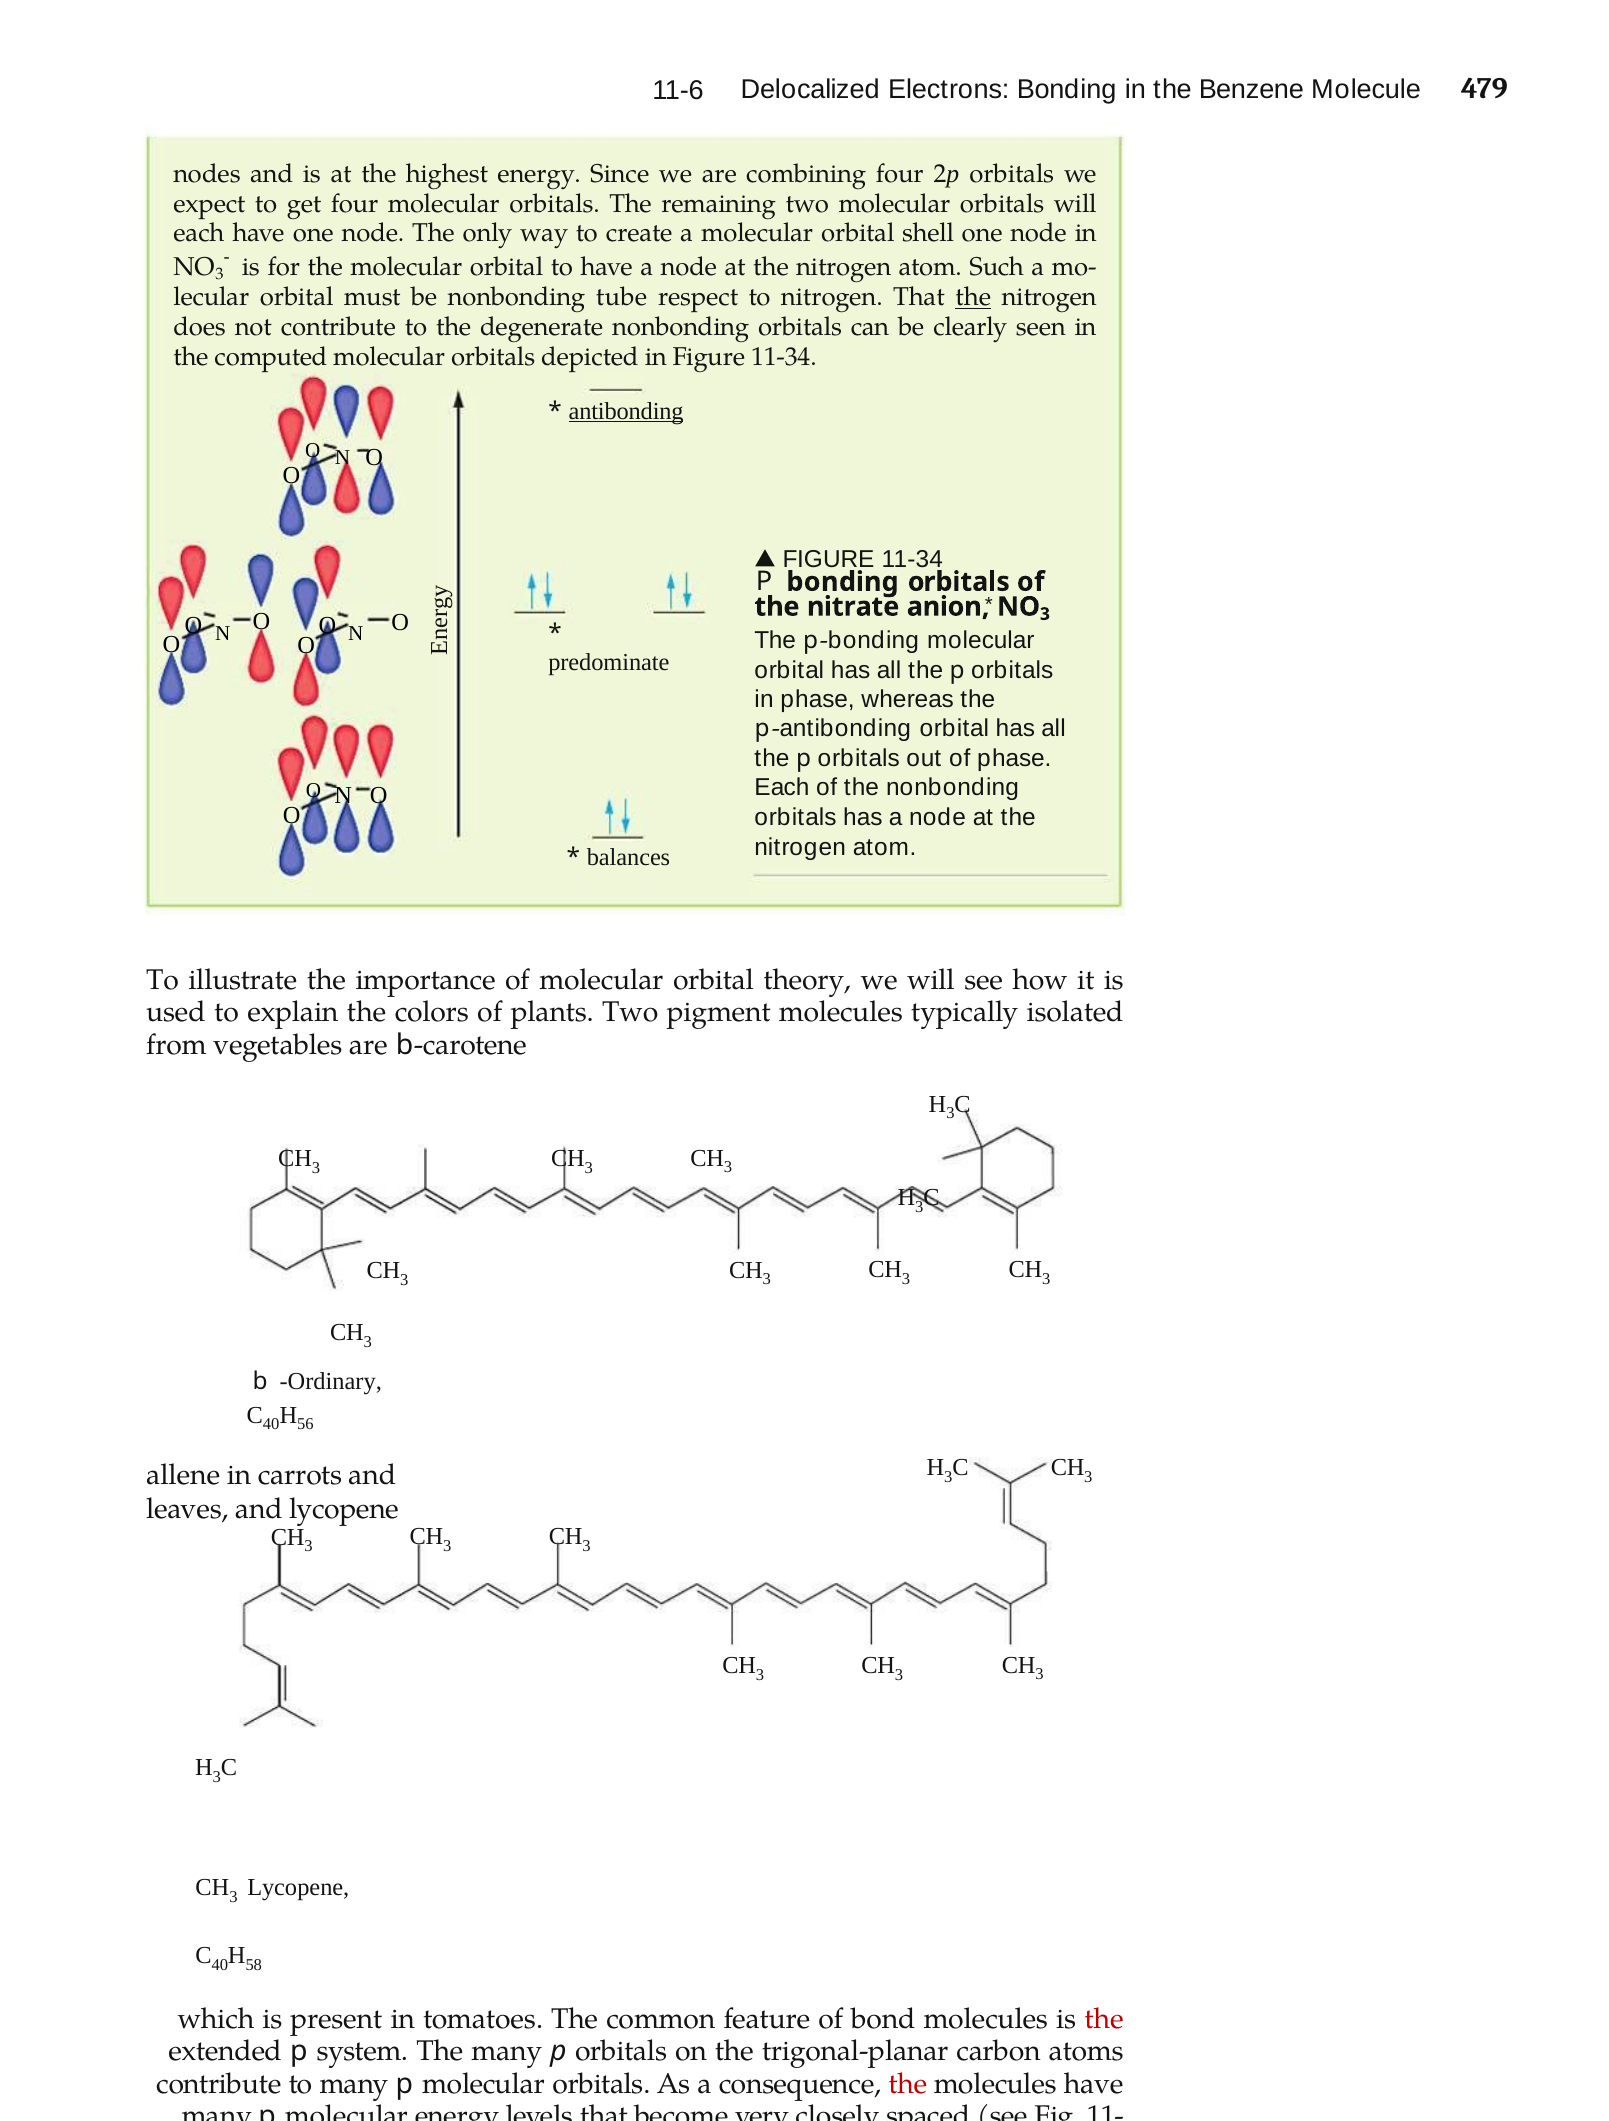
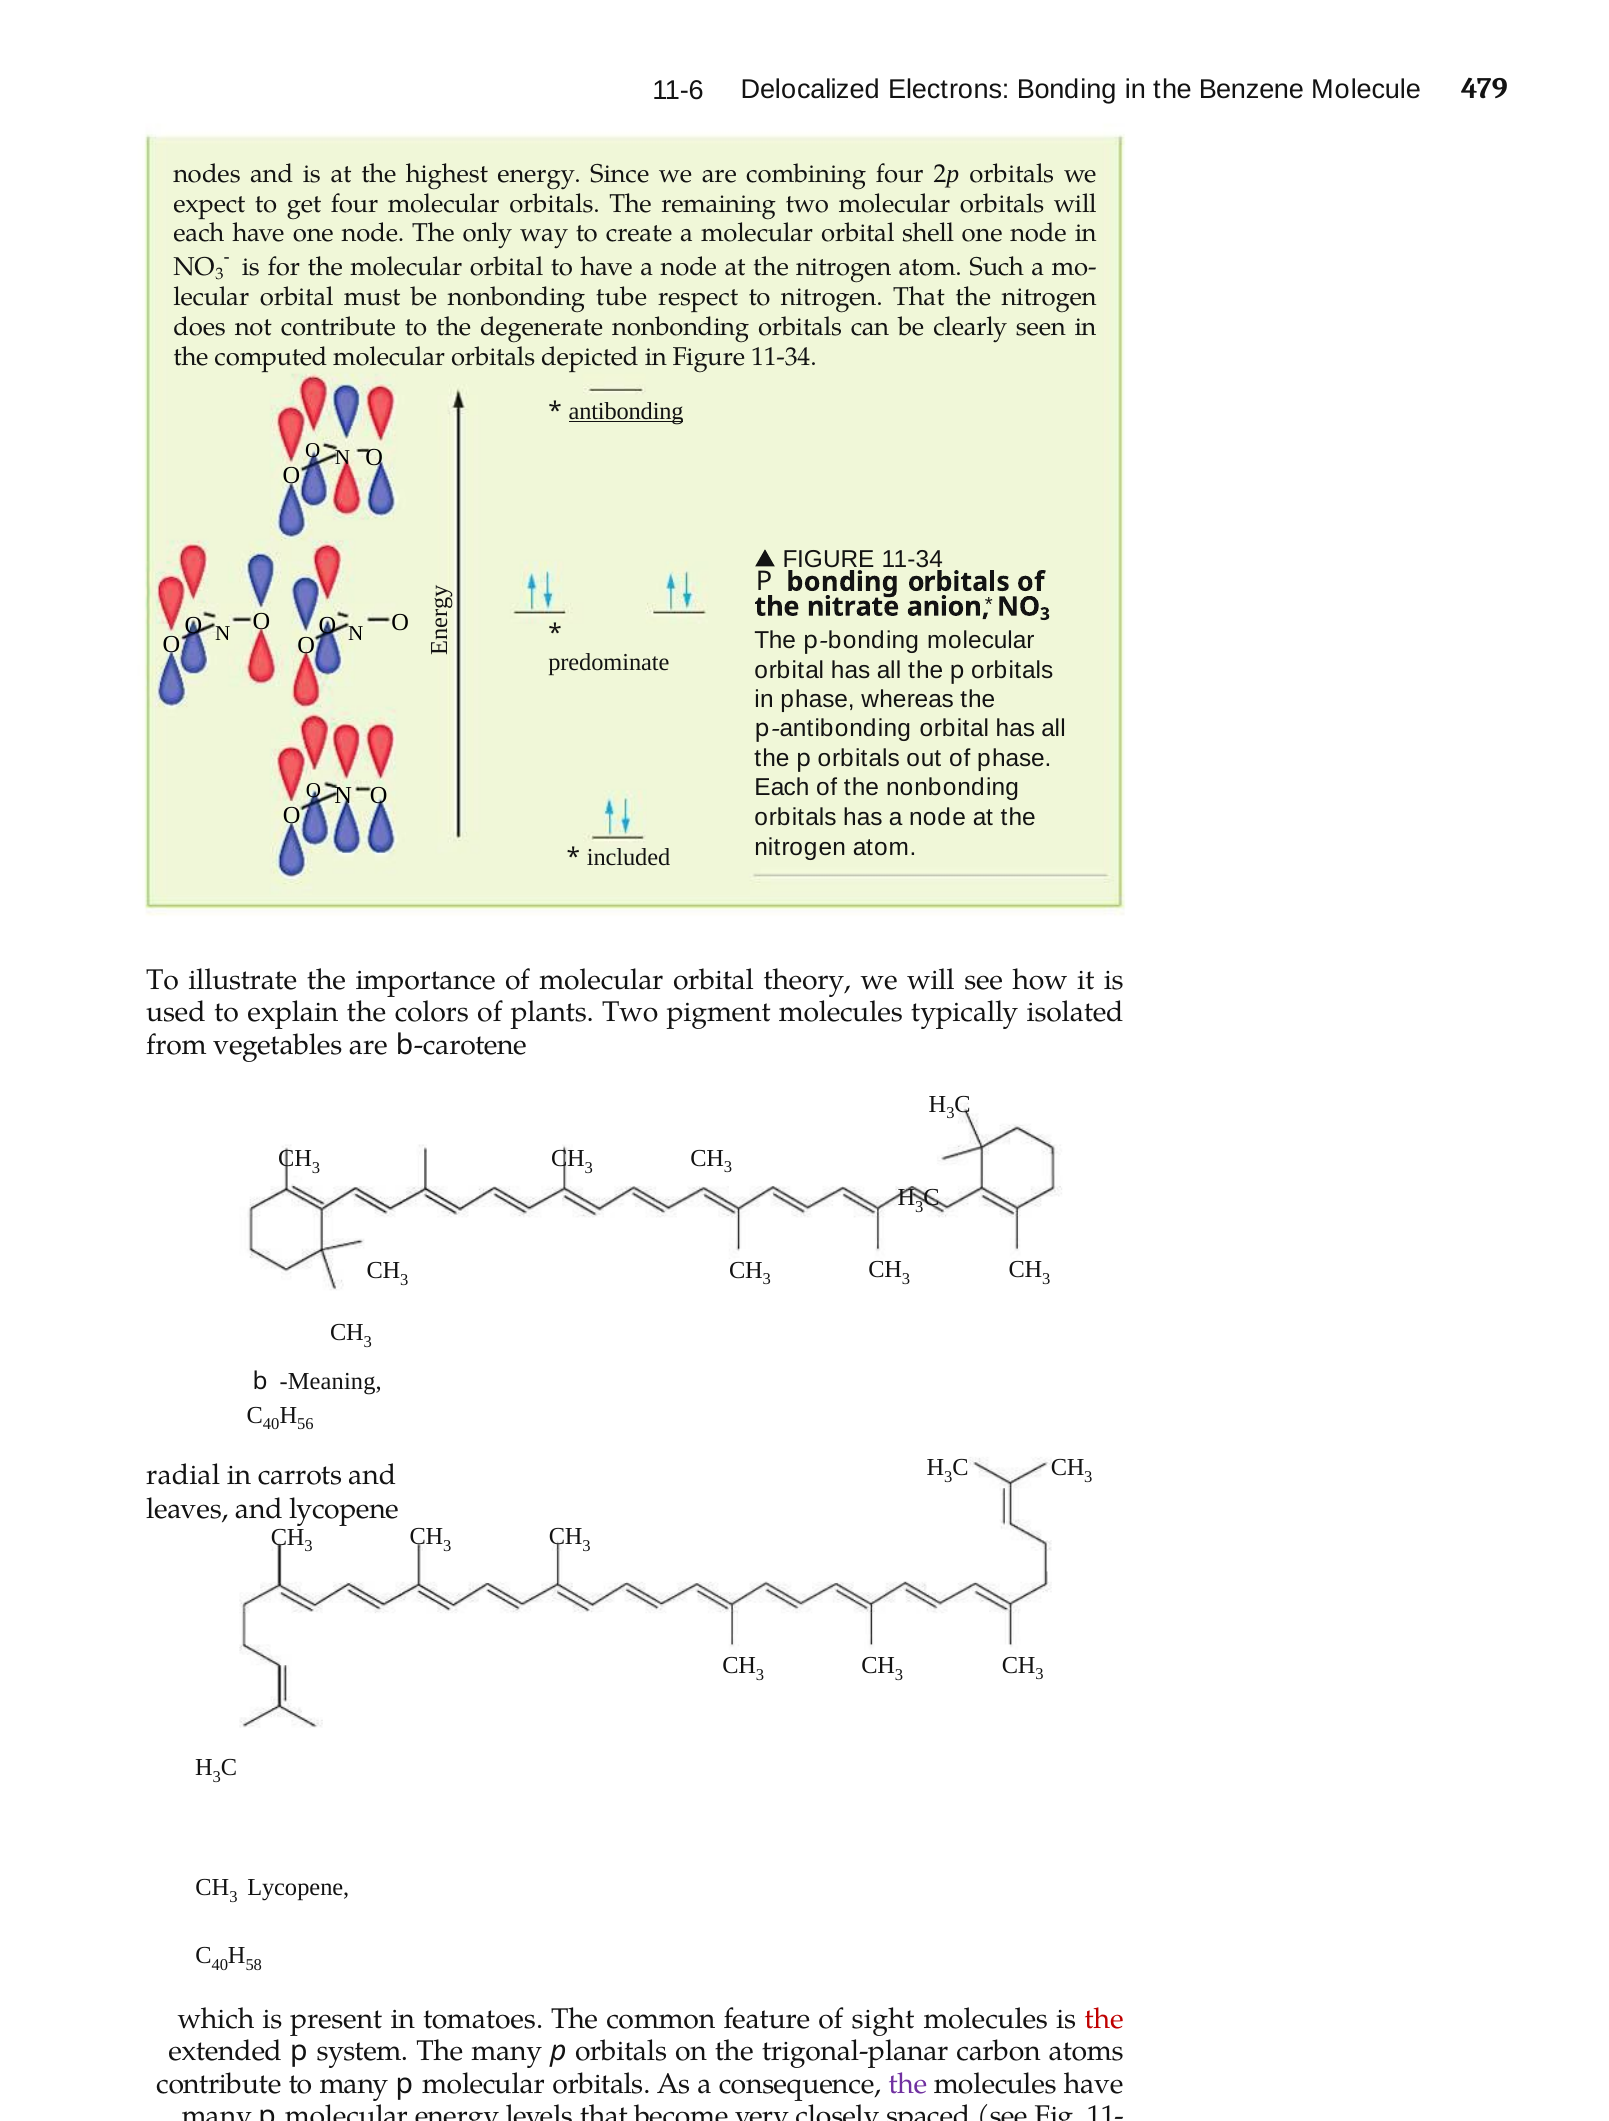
the underline: present -> none (973, 297)
balances: balances -> included (629, 858)
Ordinary: Ordinary -> Meaning (331, 1382)
allene: allene -> radial (183, 1475)
bond: bond -> sight (883, 2019)
the colour: red -> purple (908, 2084)
